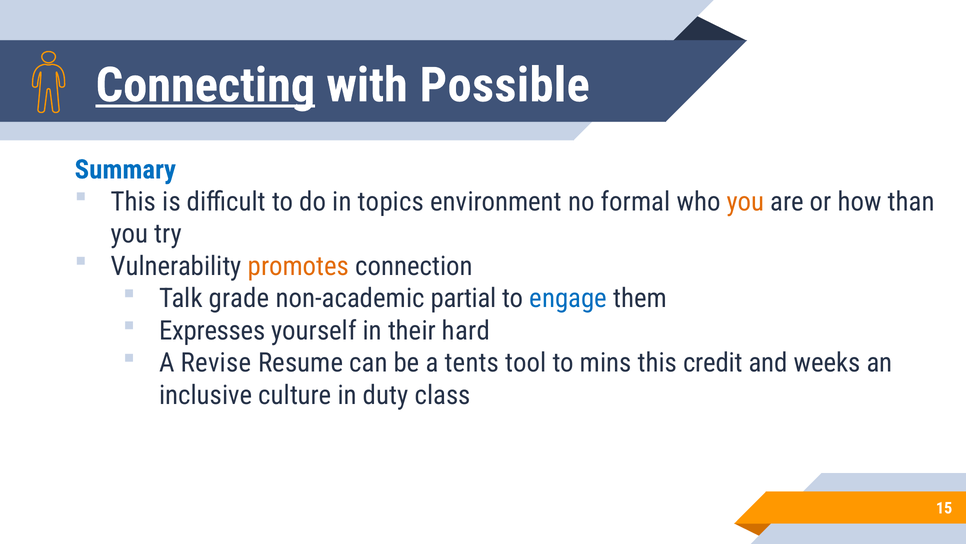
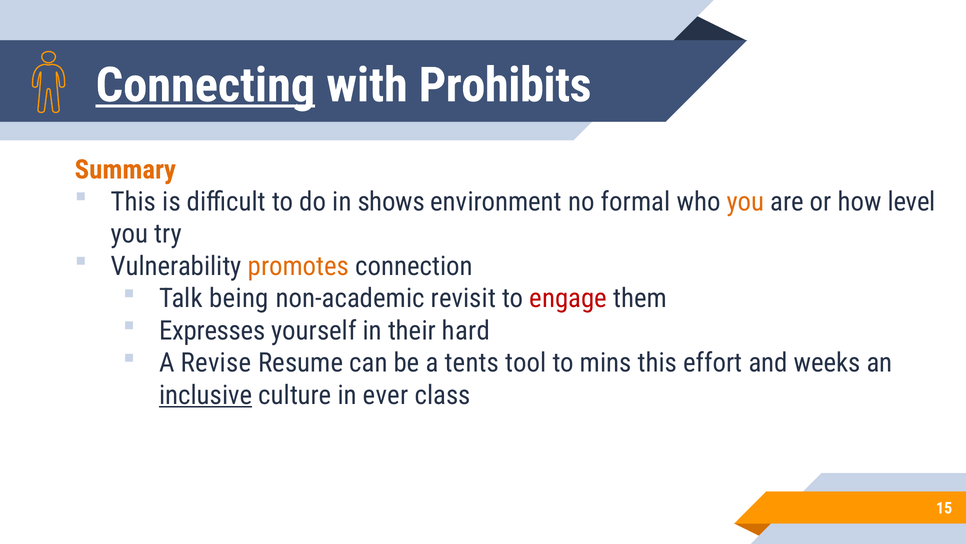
Possible: Possible -> Prohibits (505, 85)
Summary colour: blue -> orange (125, 169)
topics: topics -> shows (391, 202)
than: than -> level (912, 202)
grade: grade -> being (239, 298)
partial: partial -> revisit (463, 298)
engage colour: blue -> red (568, 298)
credit: credit -> effort (713, 363)
inclusive underline: none -> present (206, 395)
duty: duty -> ever (386, 395)
